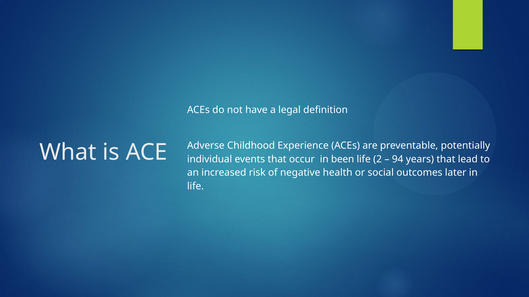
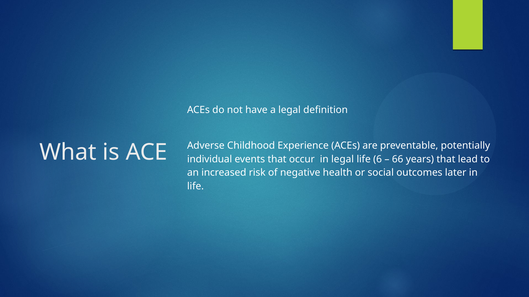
in been: been -> legal (343, 159)
2: 2 -> 6 (378, 159)
94: 94 -> 66 (398, 159)
